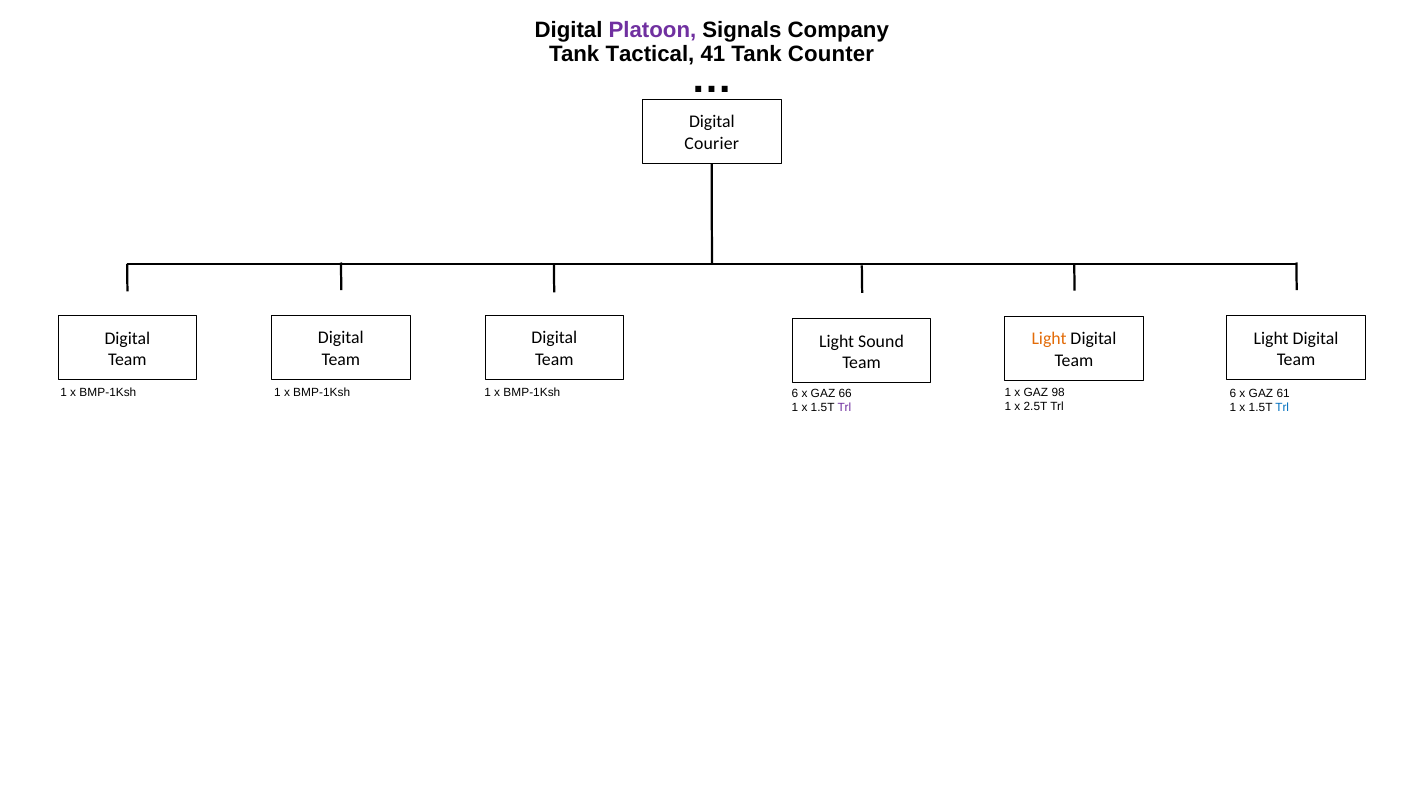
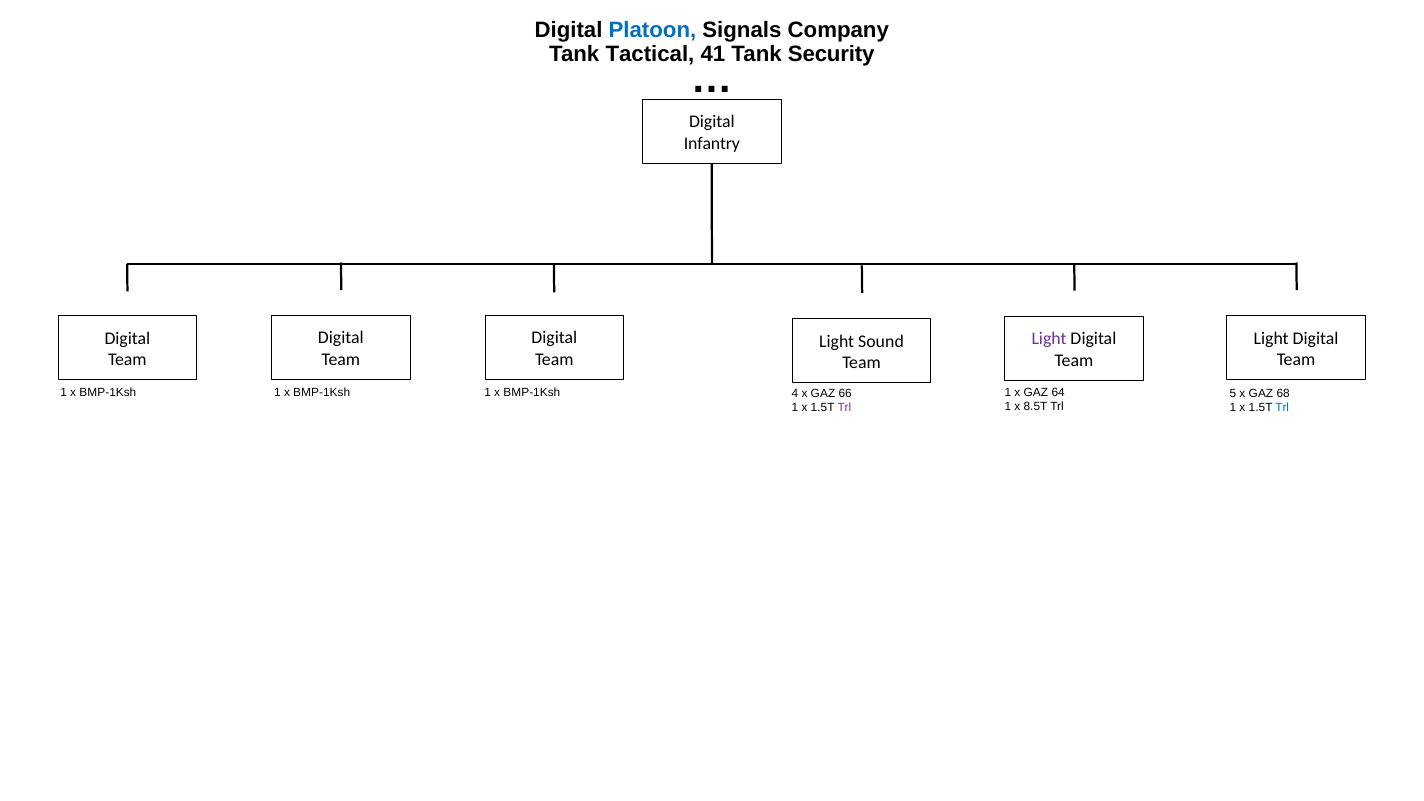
Platoon colour: purple -> blue (652, 30)
Counter: Counter -> Security (831, 54)
Courier: Courier -> Infantry (712, 143)
Light colour: orange -> purple (1049, 339)
6: 6 -> 4 (795, 394)
98: 98 -> 64 (1058, 393)
6: 6 -> 5 (1233, 394)
61: 61 -> 68 (1283, 394)
2.5T: 2.5T -> 8.5T (1036, 407)
